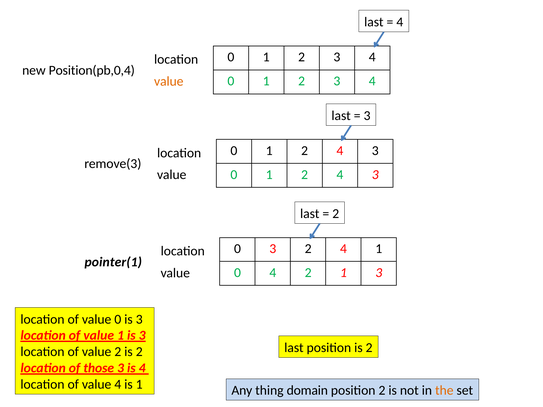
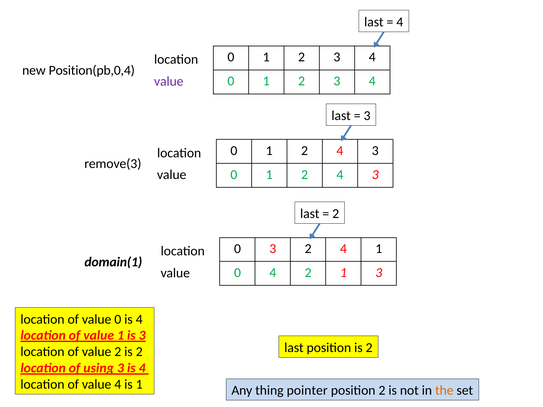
value colour: orange -> purple (169, 81)
pointer(1: pointer(1 -> domain(1 (113, 262)
0 is 3: 3 -> 4 (139, 319)
those: those -> using (99, 368)
domain: domain -> pointer (307, 391)
